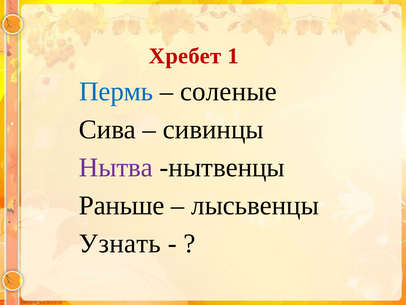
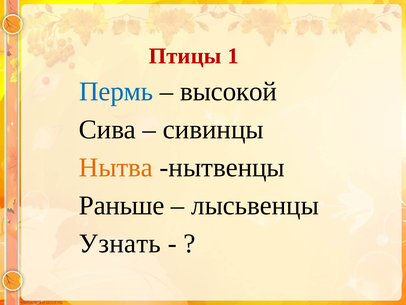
Хребет: Хребет -> Птицы (185, 56)
соленые: соленые -> высокой (229, 91)
Нытва colour: purple -> orange (116, 167)
